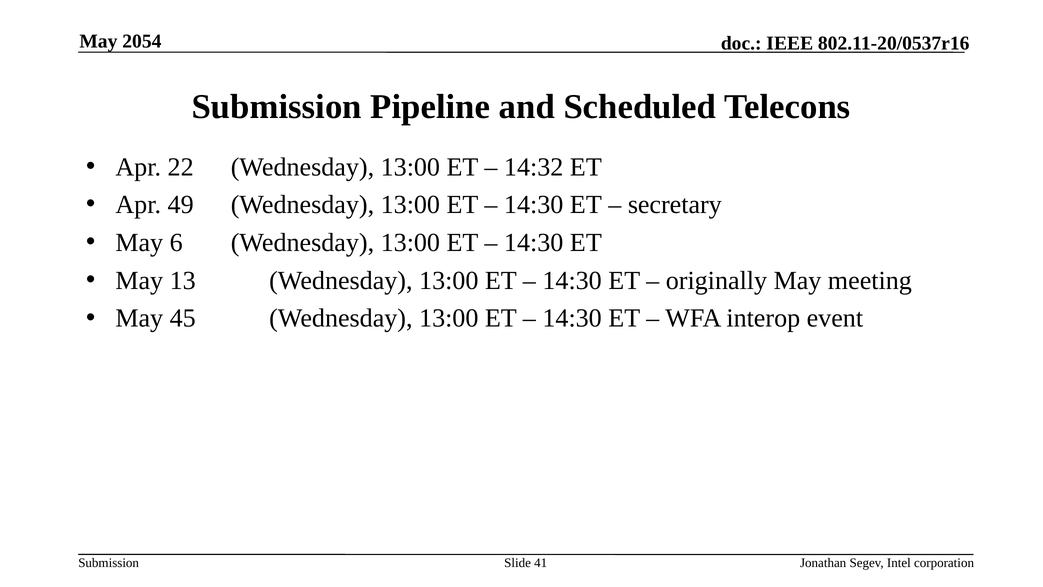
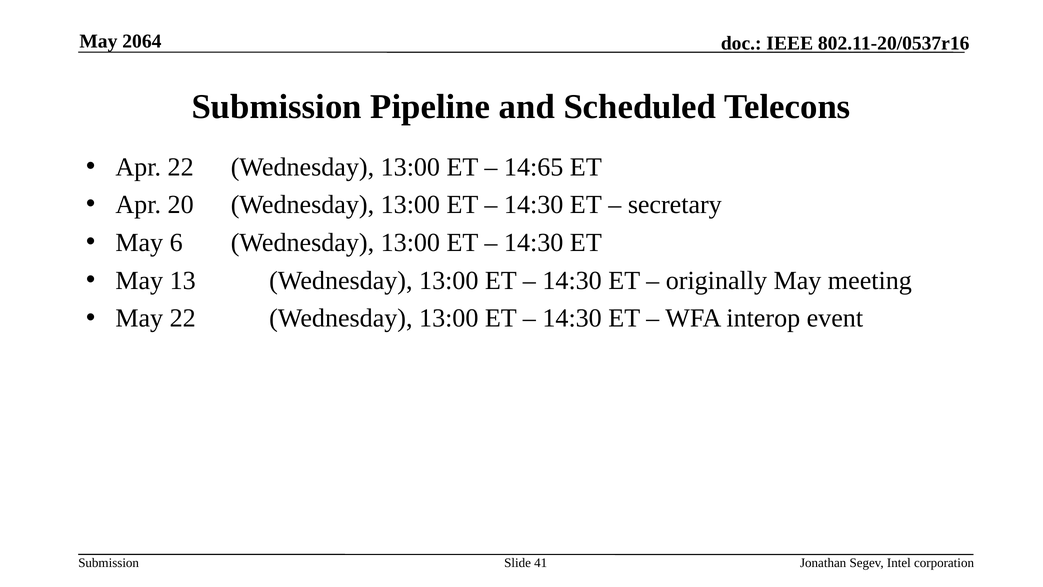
2054: 2054 -> 2064 (142, 41)
14:32: 14:32 -> 14:65 (534, 167)
49: 49 -> 20 (181, 205)
May 45: 45 -> 22 (183, 318)
